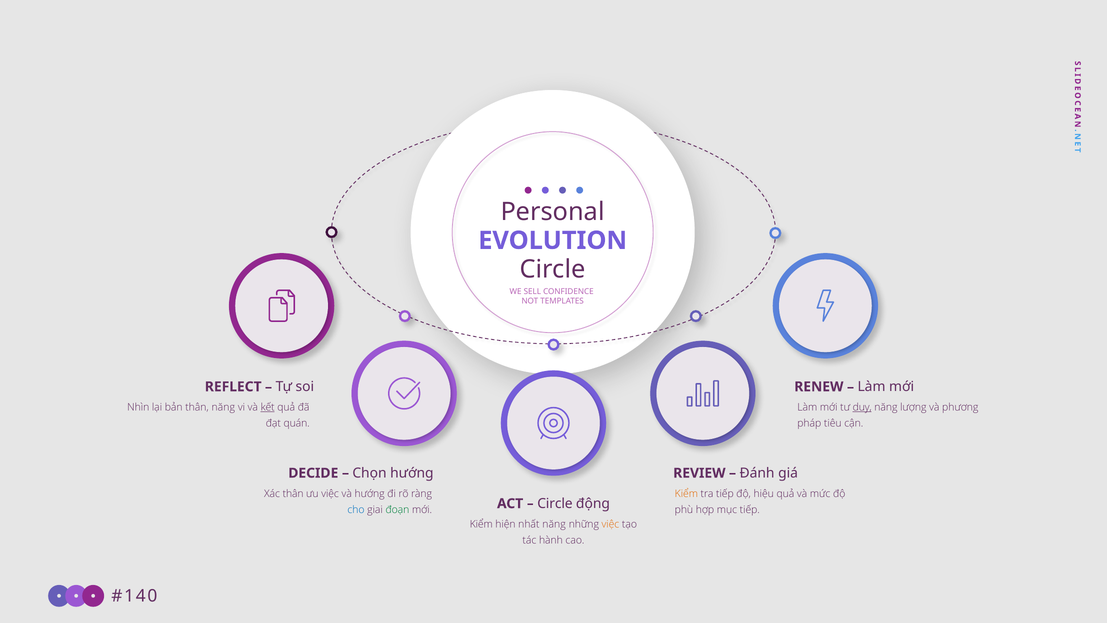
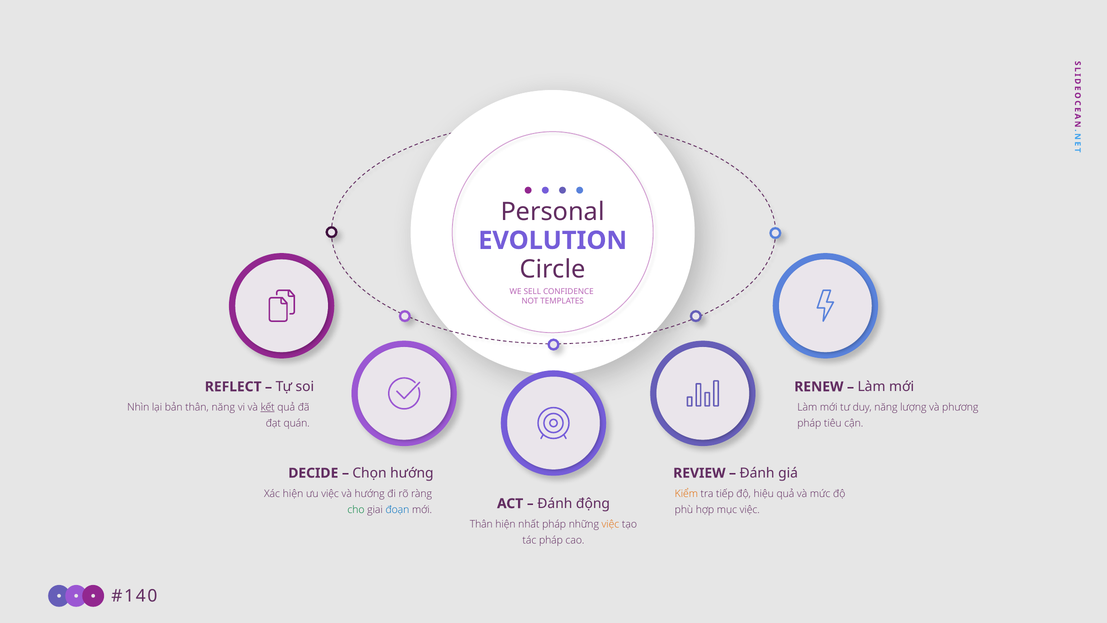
duy underline: present -> none (862, 407)
Xác thân: thân -> hiện (293, 493)
Circle: Circle -> Đánh (555, 503)
cho colour: blue -> green (356, 510)
đoạn colour: green -> blue (397, 510)
mục tiếp: tiếp -> việc (750, 510)
Kiểm: Kiểm -> Thân (481, 524)
nhất năng: năng -> pháp (554, 524)
tác hành: hành -> pháp (551, 540)
